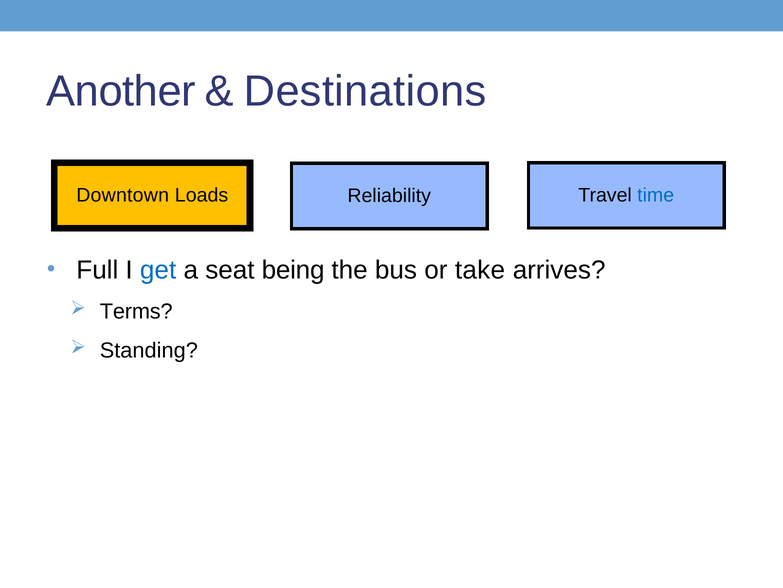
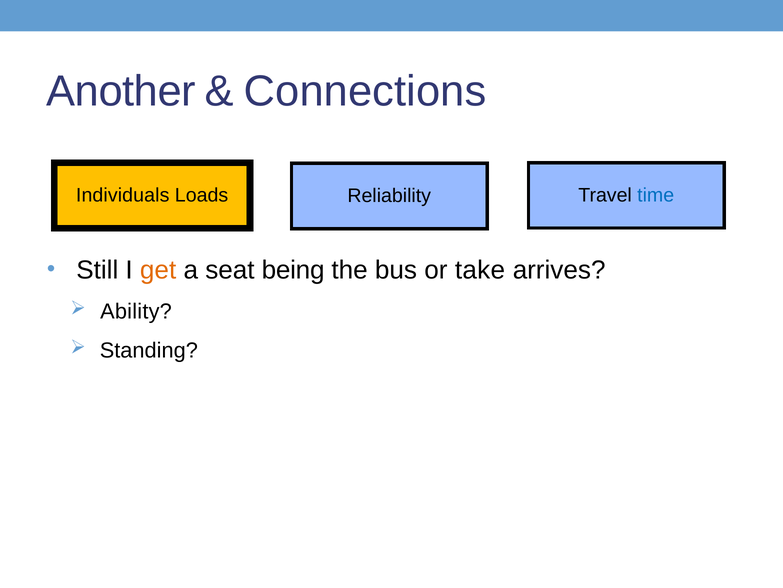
Destinations: Destinations -> Connections (365, 91)
Downtown: Downtown -> Individuals (123, 195)
Full: Full -> Still (97, 270)
get colour: blue -> orange (158, 270)
Terms: Terms -> Ability (136, 311)
